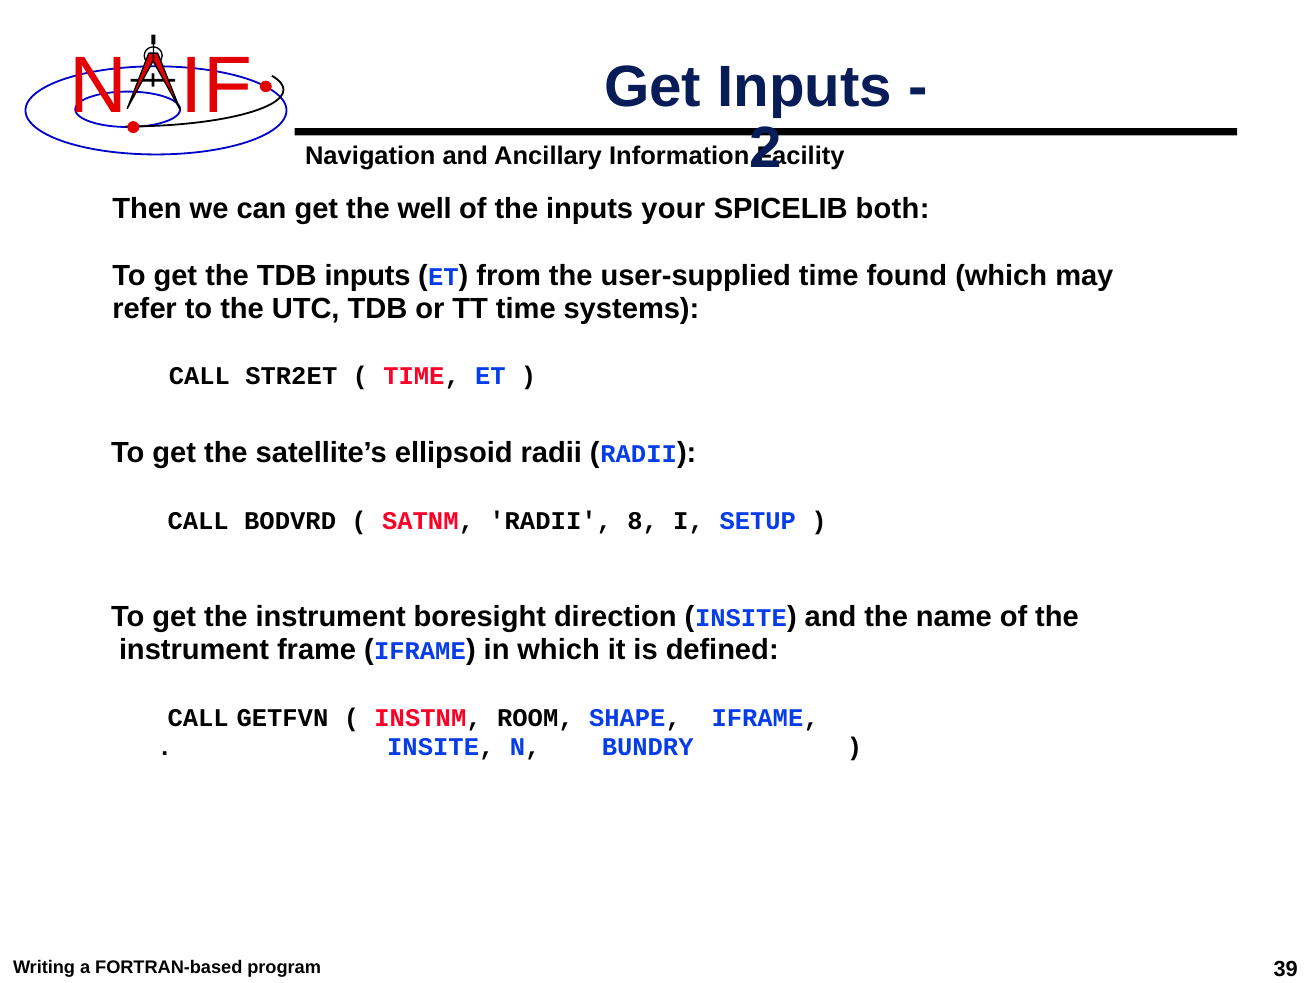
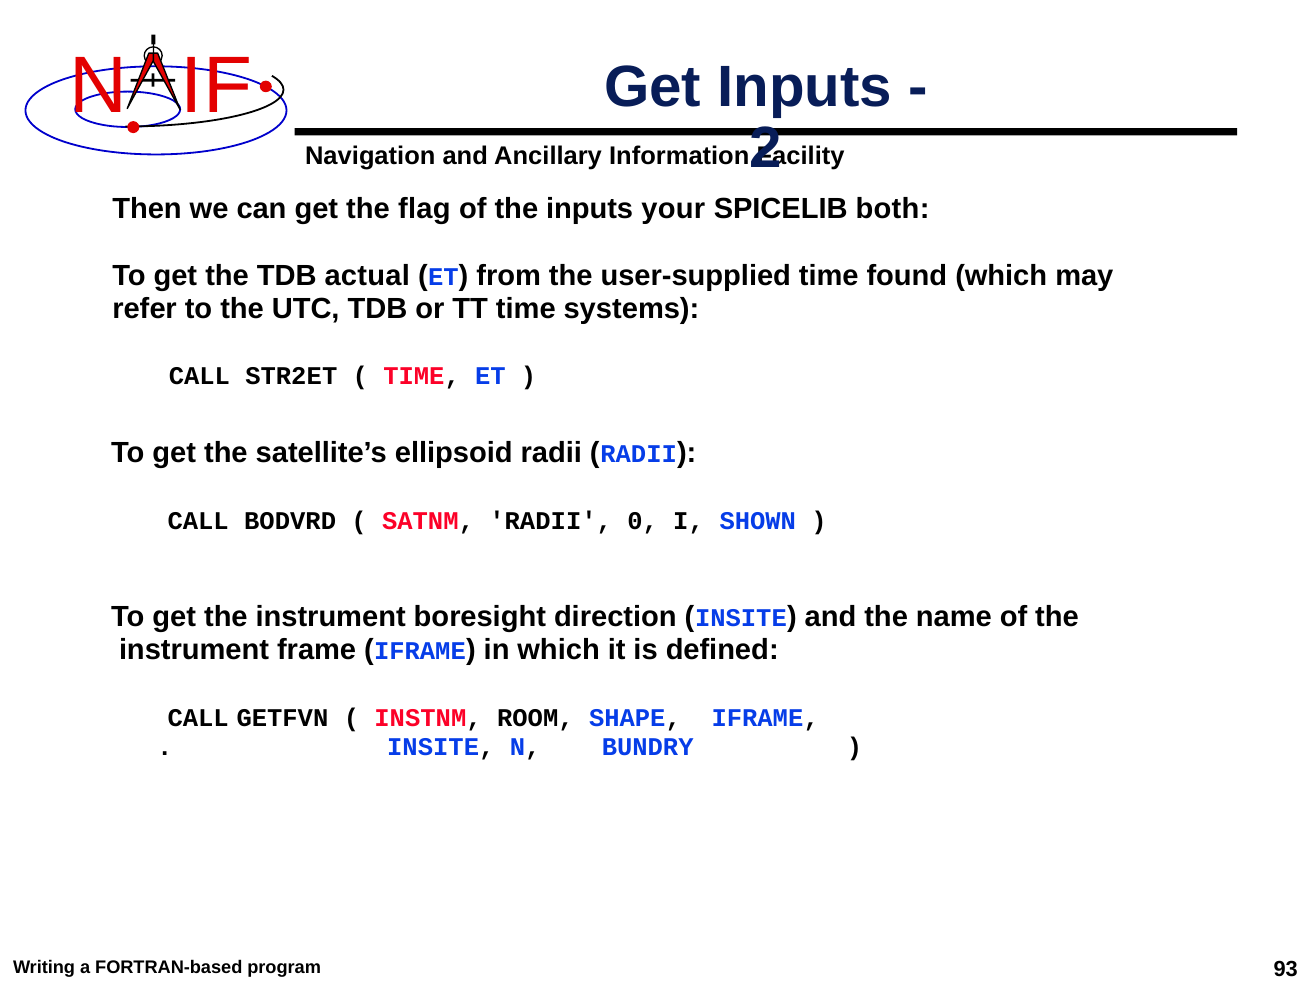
well: well -> flag (424, 209)
TDB inputs: inputs -> actual (367, 276)
8: 8 -> 0 (643, 521)
SETUP: SETUP -> SHOWN (758, 521)
39: 39 -> 93 (1286, 970)
